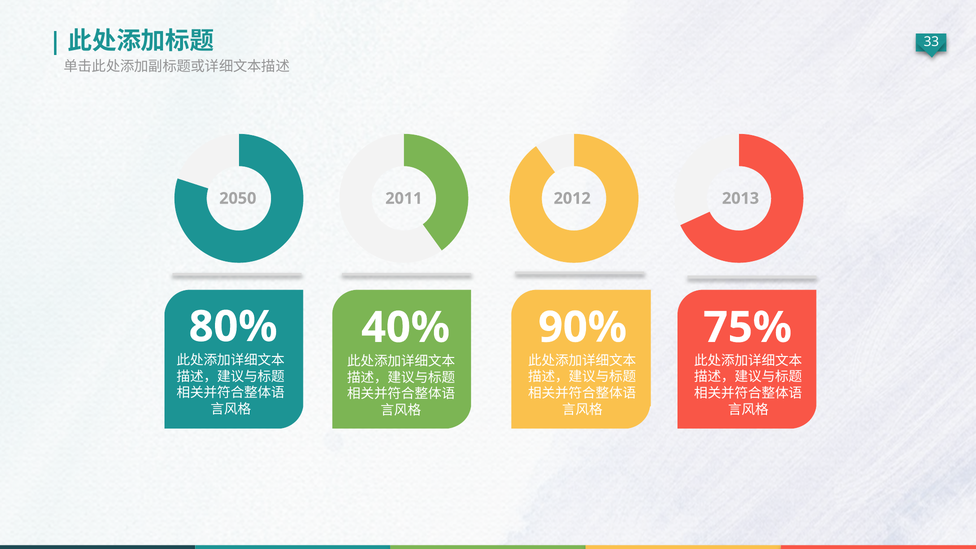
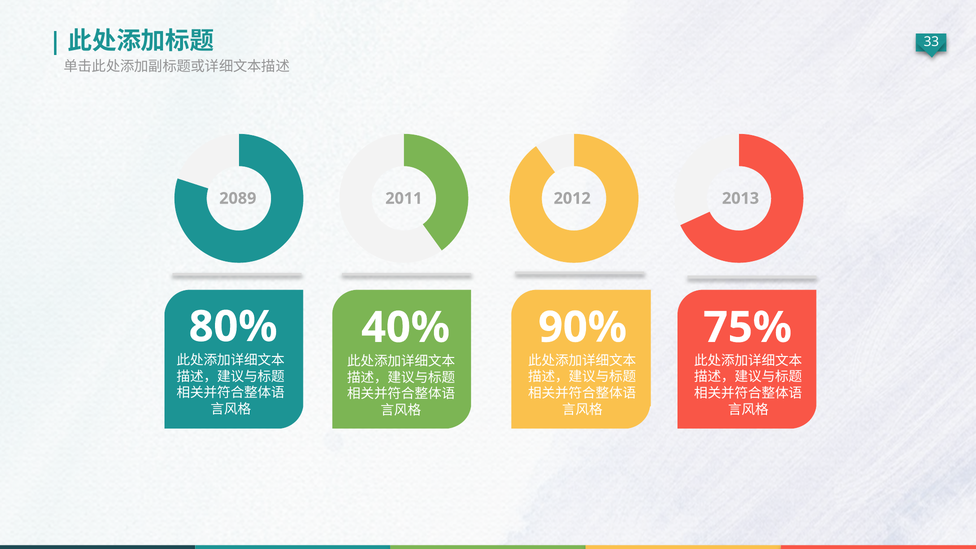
2050: 2050 -> 2089 (238, 198)
